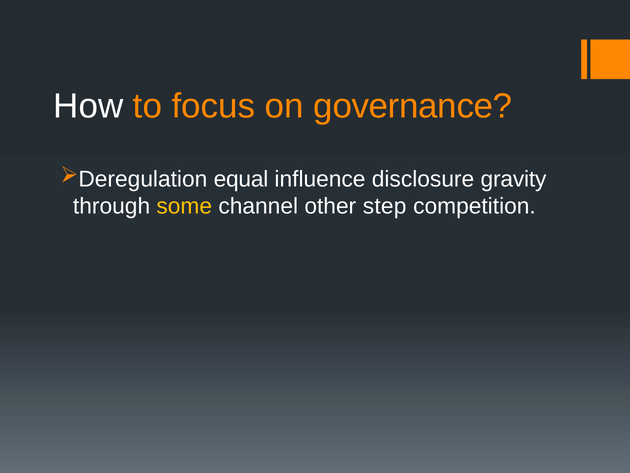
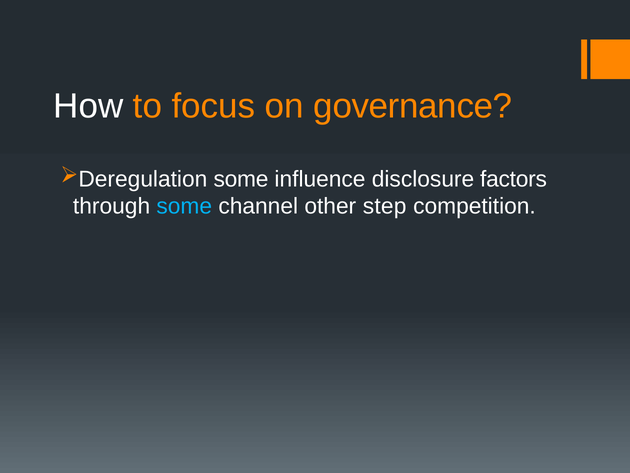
equal: equal -> some (241, 179)
gravity: gravity -> factors (514, 179)
some colour: yellow -> light blue (184, 206)
